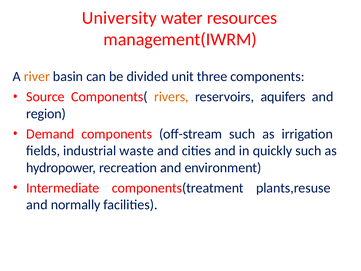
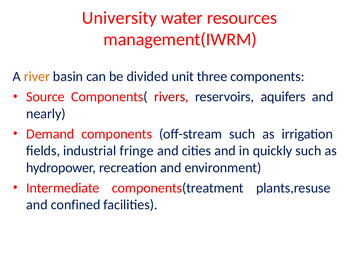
rivers colour: orange -> red (171, 97)
region: region -> nearly (46, 114)
waste: waste -> fringe (137, 151)
normally: normally -> confined (76, 205)
